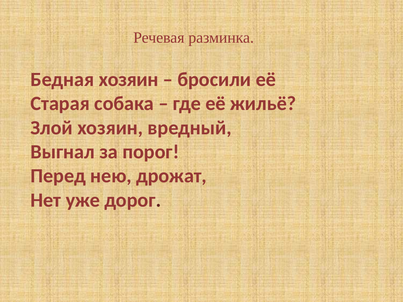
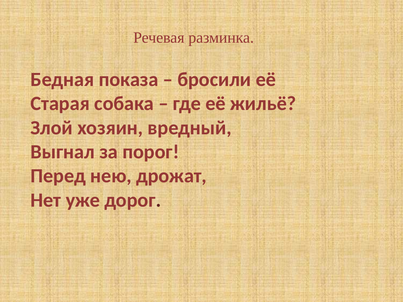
Бедная хозяин: хозяин -> показа (129, 79)
